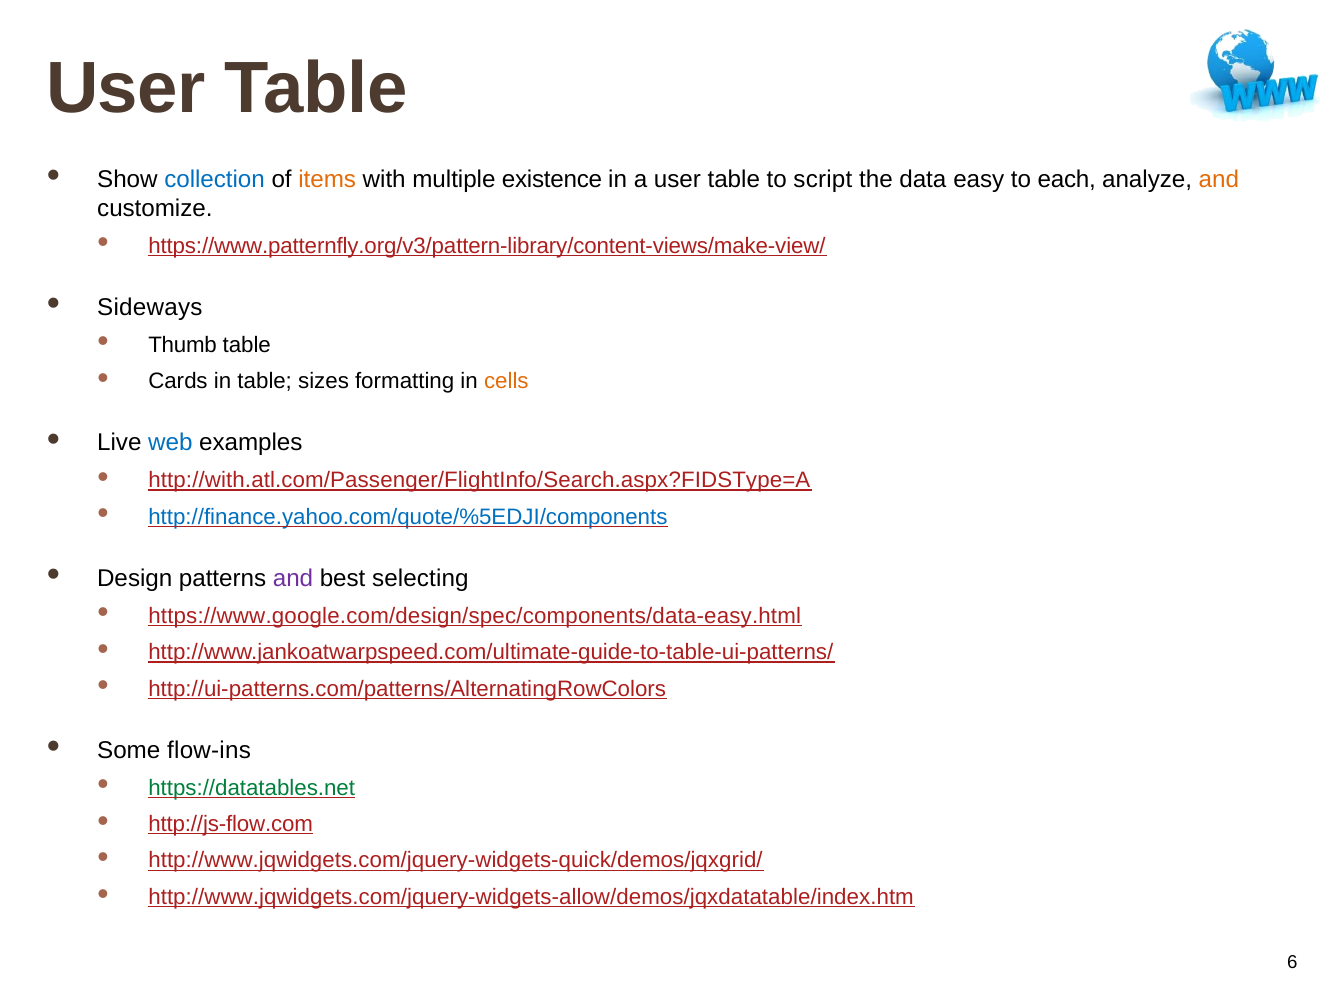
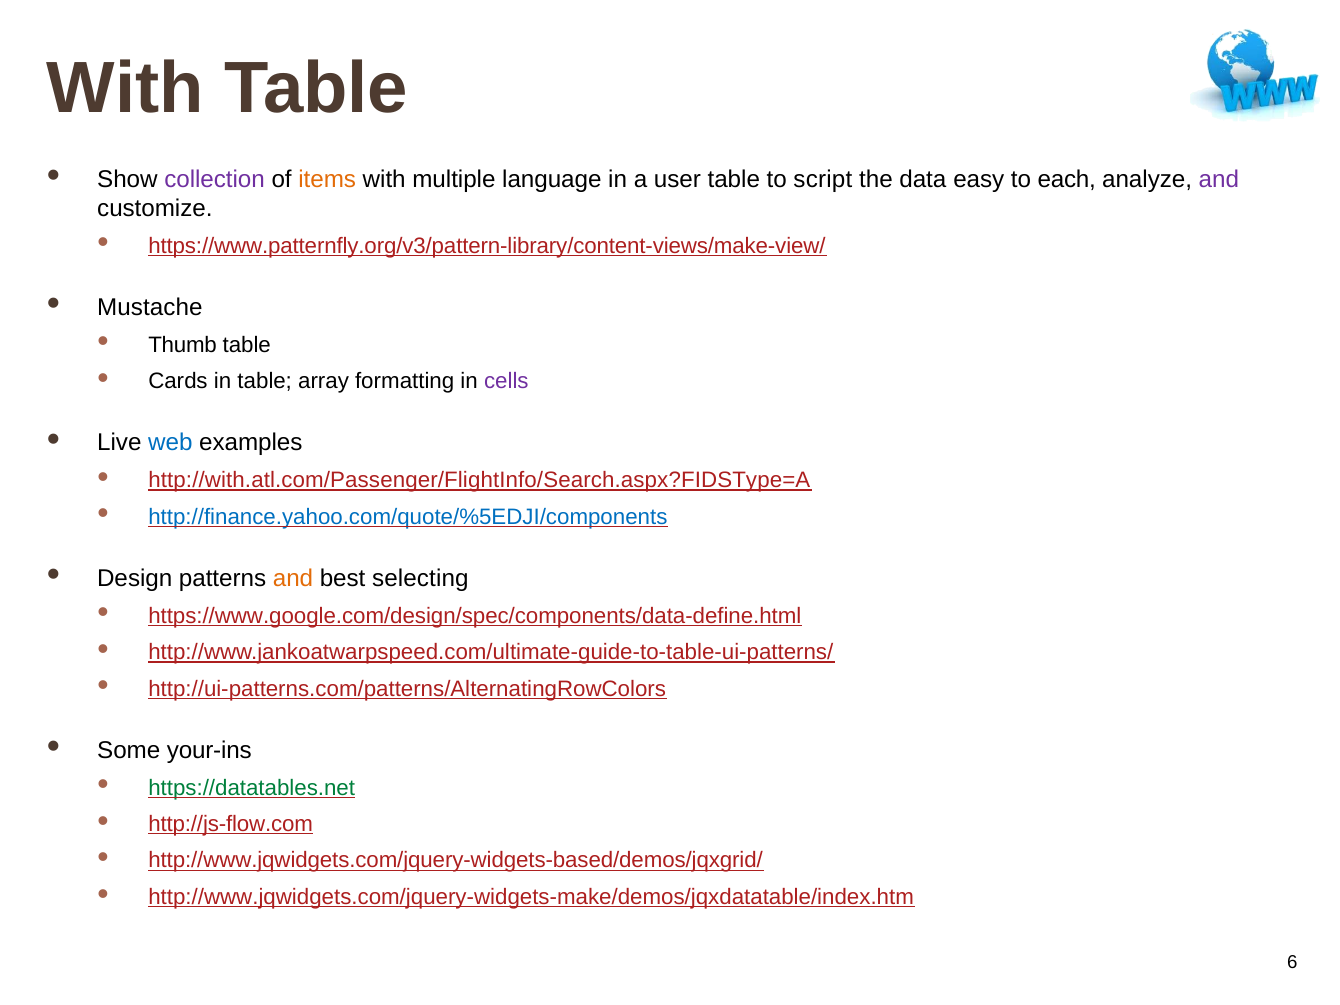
User: User -> With (125, 89)
collection colour: blue -> purple (215, 179)
existence: existence -> language (552, 179)
and colour: orange -> purple (1219, 179)
Sideways: Sideways -> Mustache (150, 307)
sizes: sizes -> array (324, 381)
cells colour: orange -> purple (506, 381)
and colour: purple -> orange (293, 578)
https://www.google.com/design/spec/components/data-easy.html: https://www.google.com/design/spec/components/data-easy.html -> https://www.google.com/design/spec/components/data-define.html (475, 616)
flow-ins: flow-ins -> your-ins (209, 750)
http://www.jqwidgets.com/jquery-widgets-quick/demos/jqxgrid/: http://www.jqwidgets.com/jquery-widgets-quick/demos/jqxgrid/ -> http://www.jqwidgets.com/jquery-widgets-based/demos/jqxgrid/ (456, 861)
http://www.jqwidgets.com/jquery-widgets-allow/demos/jqxdatatable/index.htm: http://www.jqwidgets.com/jquery-widgets-allow/demos/jqxdatatable/index.htm -> http://www.jqwidgets.com/jquery-widgets-make/demos/jqxdatatable/index.htm (531, 897)
